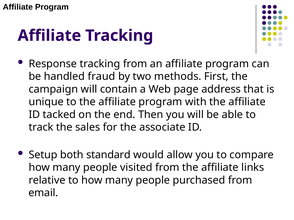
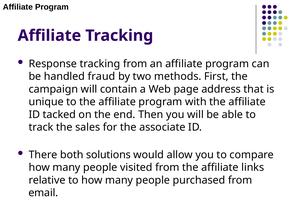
Setup: Setup -> There (43, 155)
standard: standard -> solutions (108, 155)
